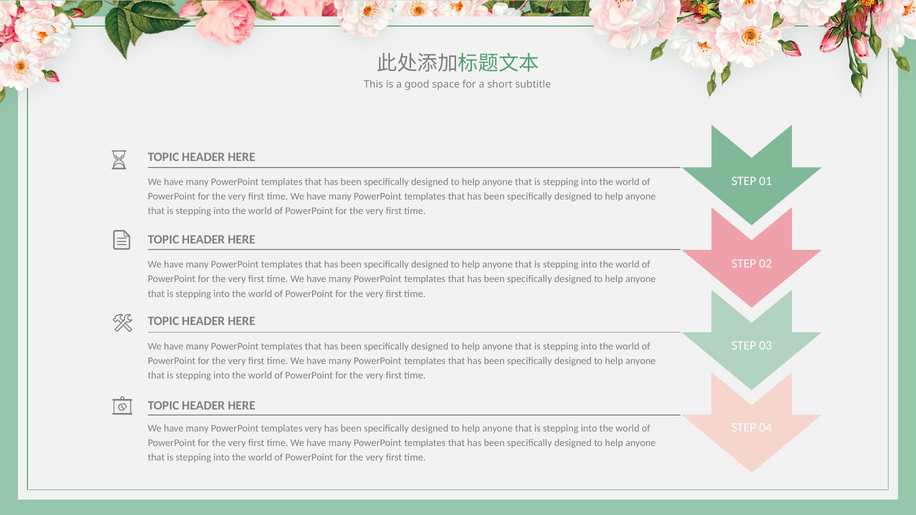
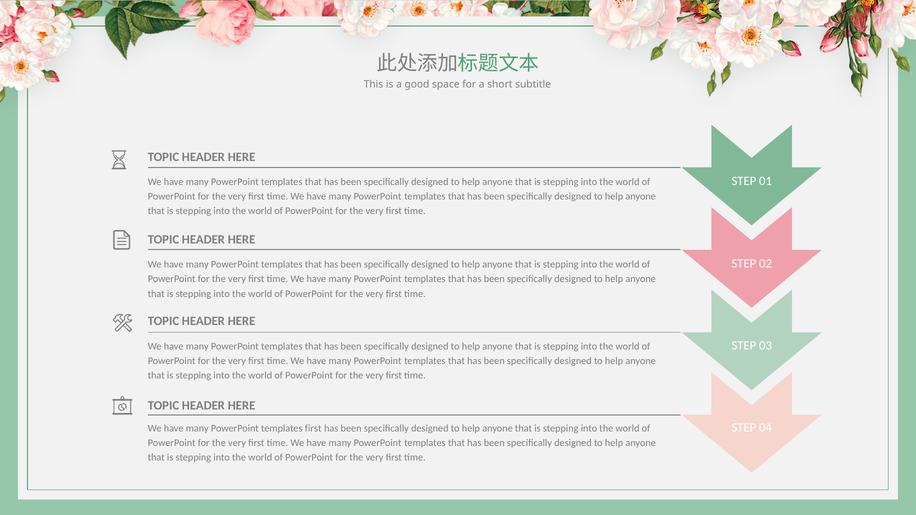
templates very: very -> first (313, 429)
